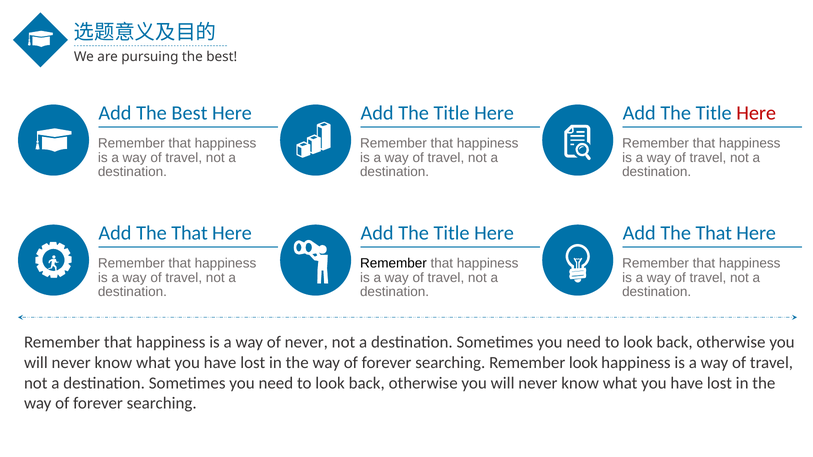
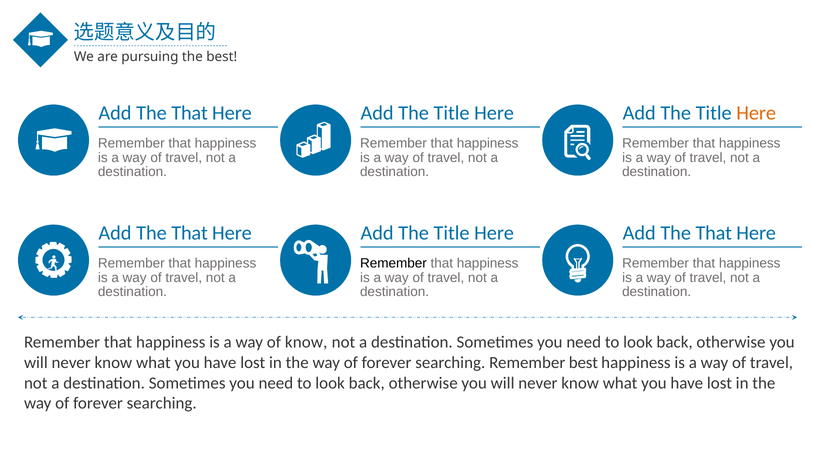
Best: Best -> That (190, 113)
Here colour: red -> orange (756, 113)
of never: never -> know (306, 343)
Remember look: look -> best (583, 363)
